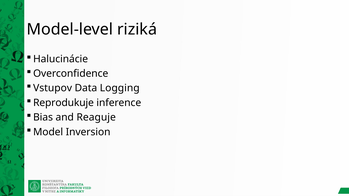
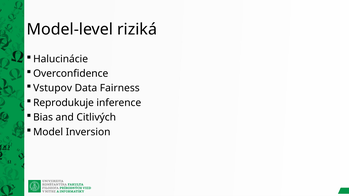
Logging: Logging -> Fairness (120, 88)
Reaguje: Reaguje -> Citlivých (96, 118)
